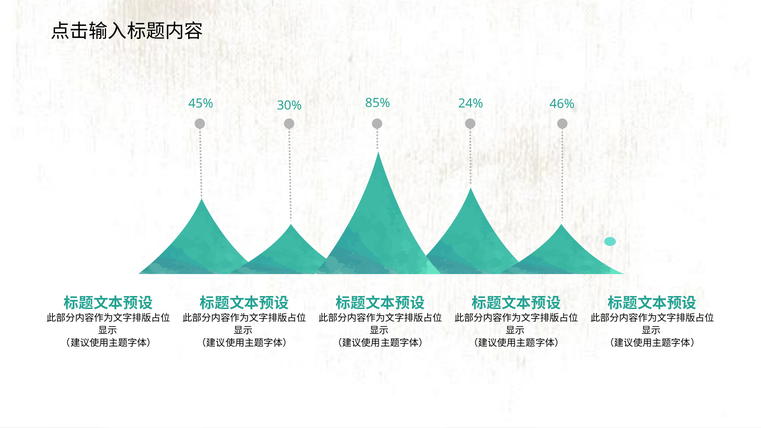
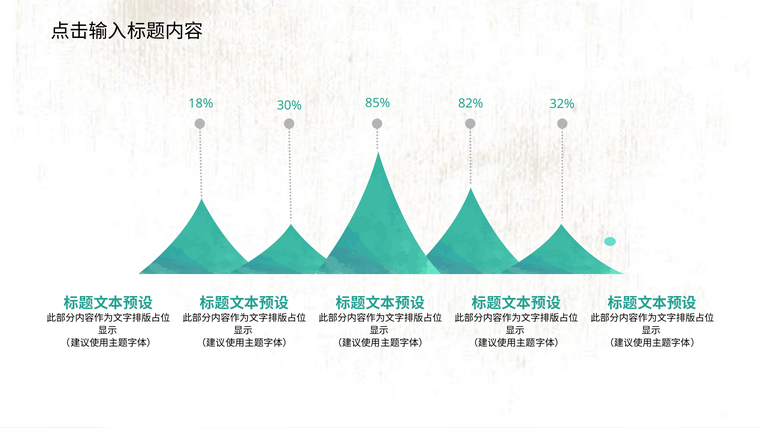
46%: 46% -> 32% (562, 104)
45%: 45% -> 18% (201, 103)
24%: 24% -> 82% (471, 104)
